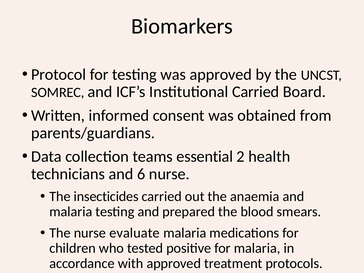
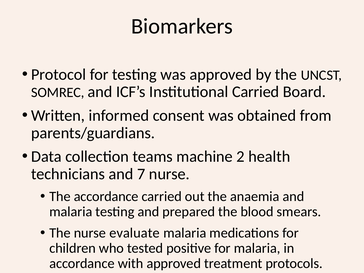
essential: essential -> machine (205, 156)
6: 6 -> 7 (141, 174)
The insecticides: insecticides -> accordance (106, 196)
